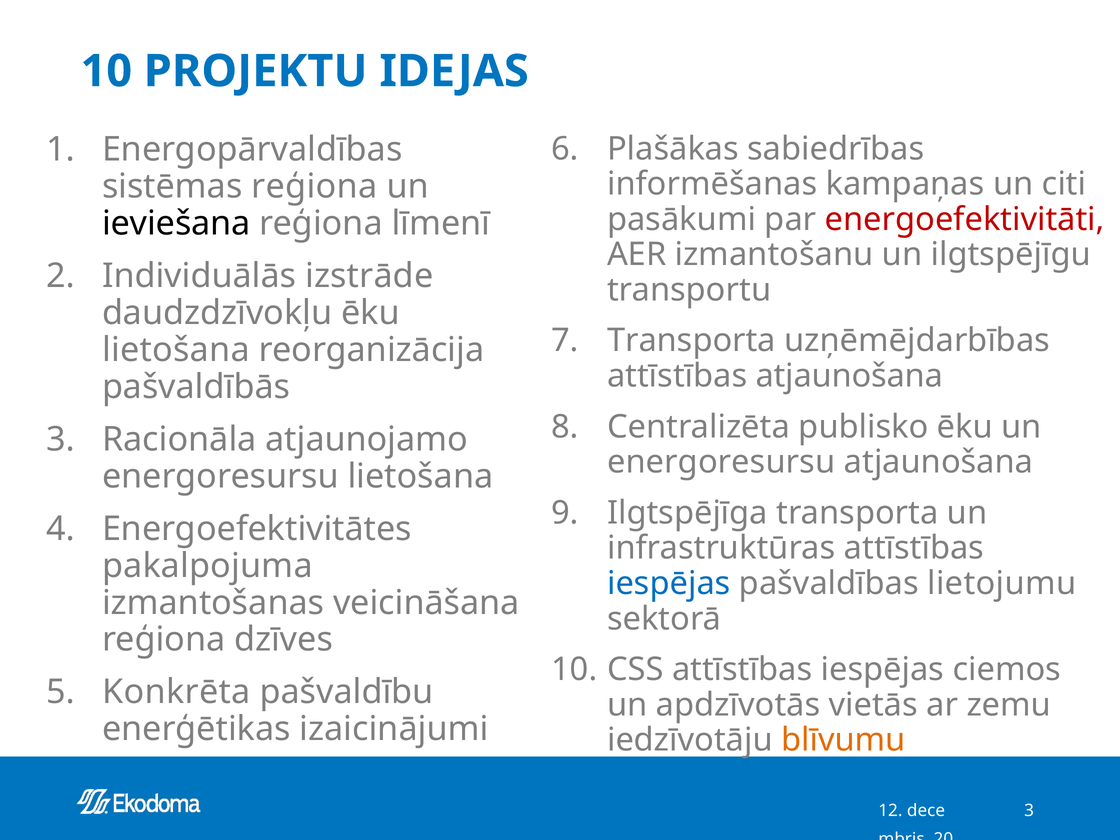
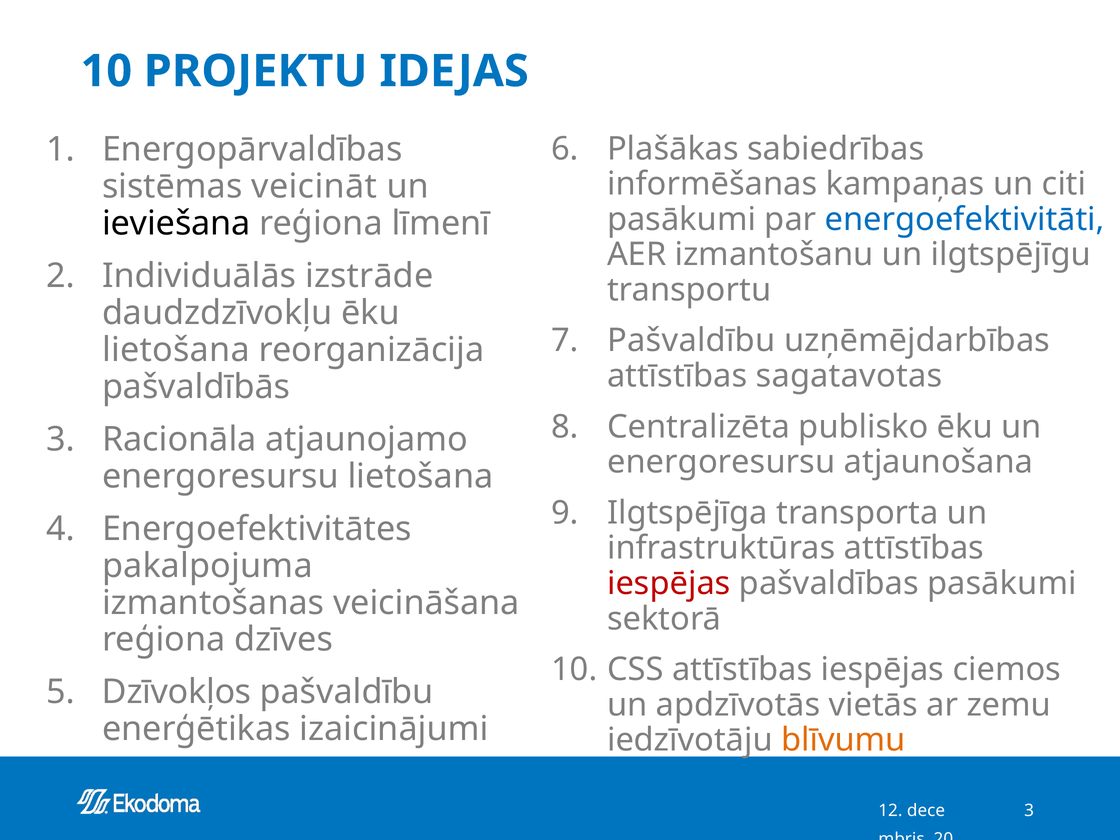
sistēmas reģiona: reģiona -> veicināt (314, 187)
energoefektivitāti colour: red -> blue (965, 219)
Transporta: Transporta -> Pašvaldību (691, 341)
attīstības atjaunošana: atjaunošana -> sagatavotas (849, 376)
iespējas colour: blue -> red (669, 583)
pašvaldības lietojumu: lietojumu -> pasākumi (1002, 583)
Konkrēta: Konkrēta -> Dzīvokļos (177, 692)
